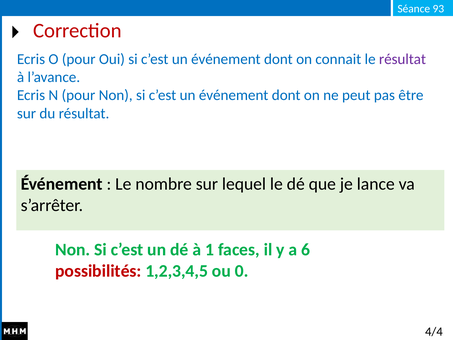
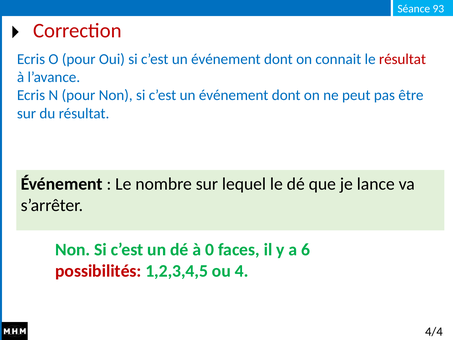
résultat colour: purple -> red (402, 59)
1: 1 -> 0 (210, 250)
0: 0 -> 4 (242, 271)
